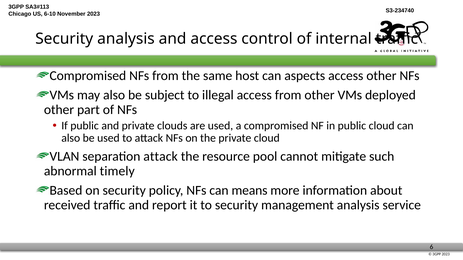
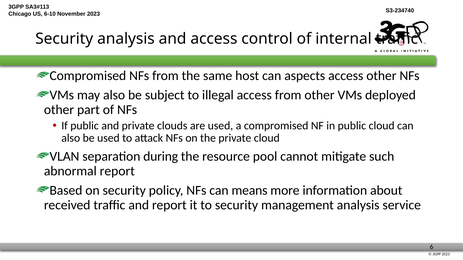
separation attack: attack -> during (161, 157)
abnormal timely: timely -> report (117, 171)
